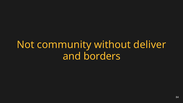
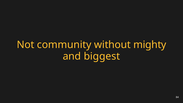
deliver: deliver -> mighty (150, 45)
borders: borders -> biggest (102, 56)
